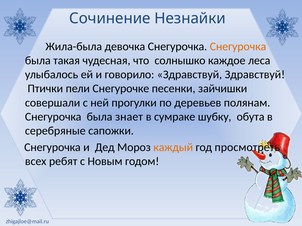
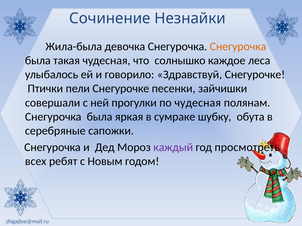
Здравствуй Здравствуй: Здравствуй -> Снегурочке (255, 75)
по деревьев: деревьев -> чудесная (198, 103)
знает: знает -> яркая (129, 117)
каждый colour: orange -> purple (173, 148)
